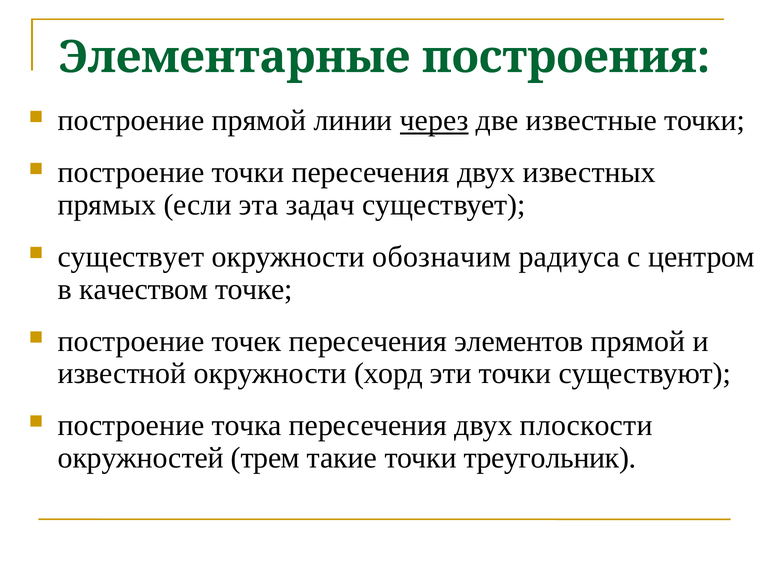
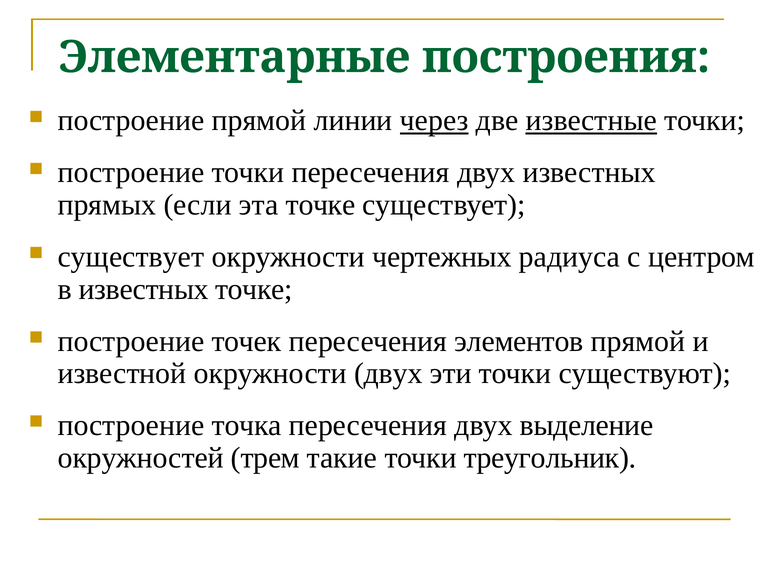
известные underline: none -> present (591, 120)
эта задач: задач -> точке (321, 205)
обозначим: обозначим -> чертежных (442, 257)
в качеством: качеством -> известных (144, 289)
окружности хорд: хорд -> двух (388, 373)
плоскости: плоскости -> выделение (587, 425)
